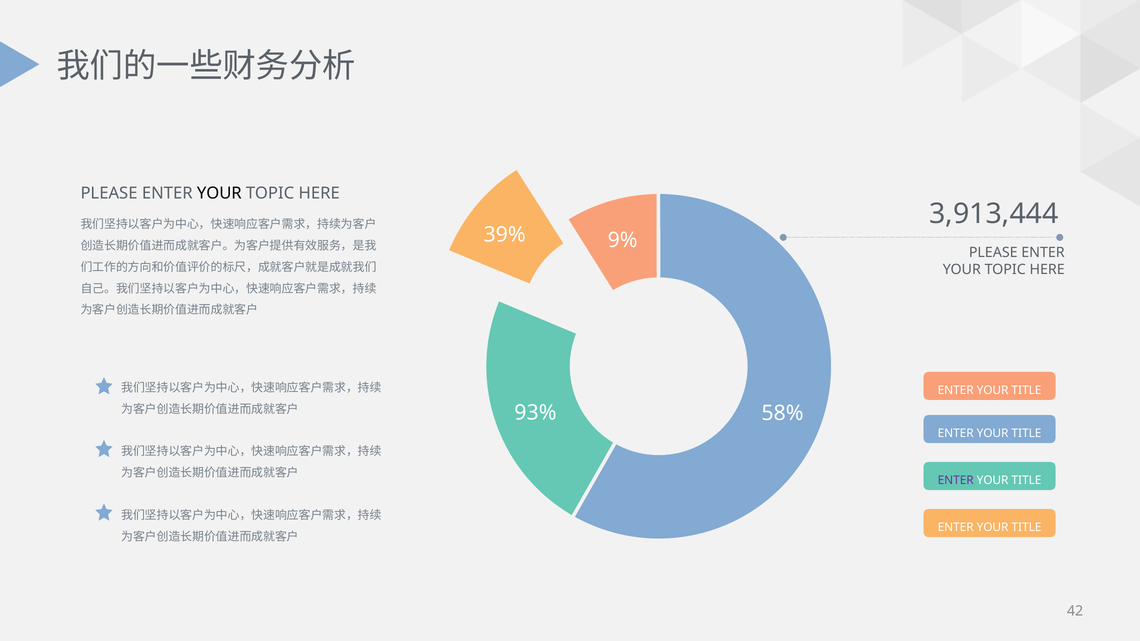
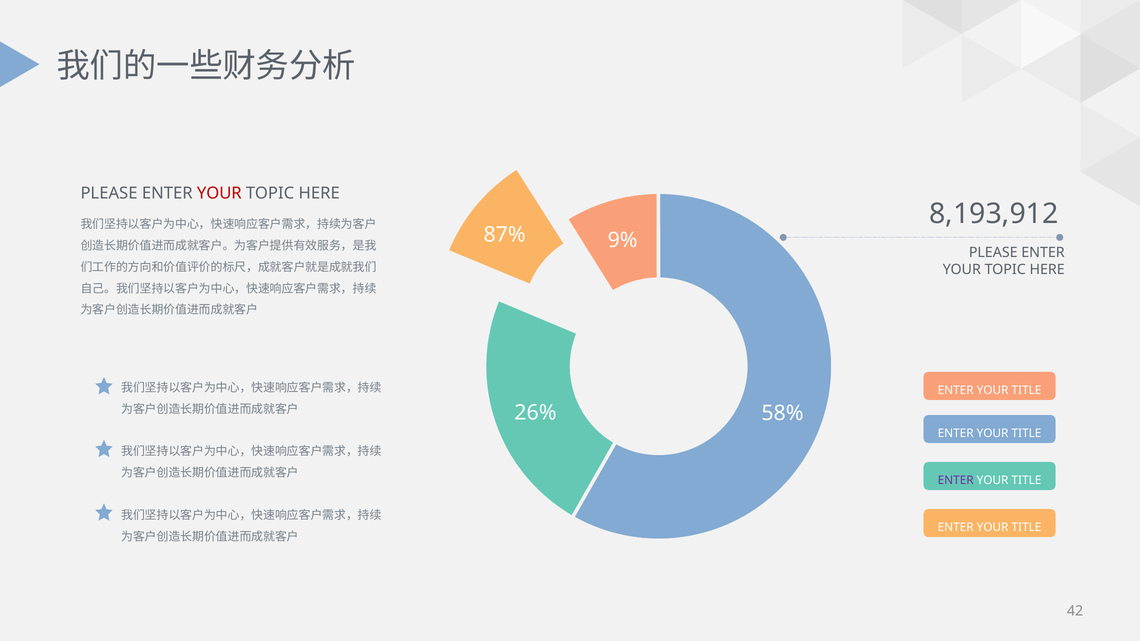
YOUR colour: black -> red (219, 193)
3,913,444: 3,913,444 -> 8,193,912 (994, 214)
39%: 39% -> 87% (505, 235)
93%: 93% -> 26% (535, 413)
